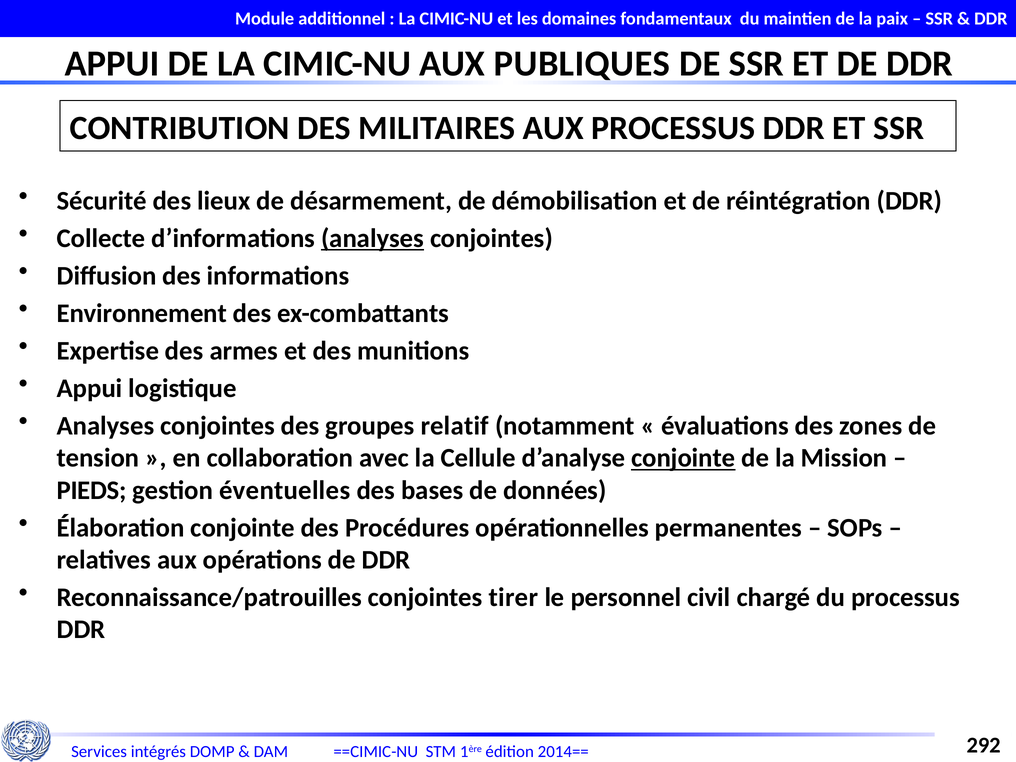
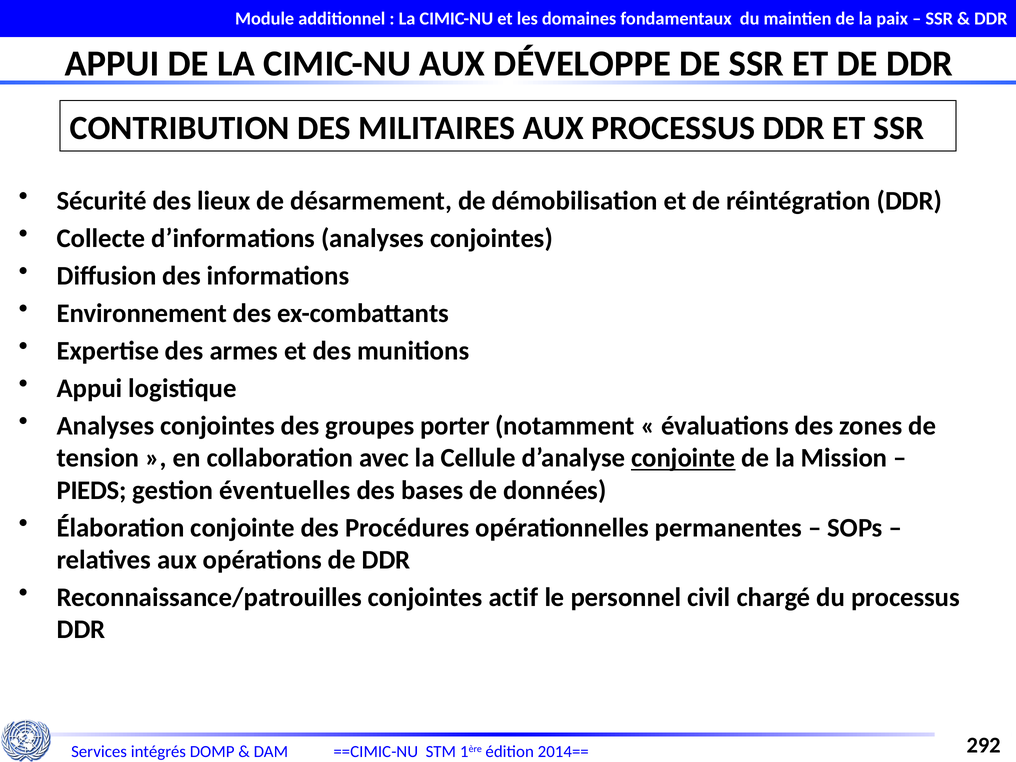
PUBLIQUES: PUBLIQUES -> DÉVELOPPE (582, 63)
analyses underline: present -> none (373, 238)
relatif: relatif -> porter (455, 426)
tirer: tirer -> actif (513, 597)
